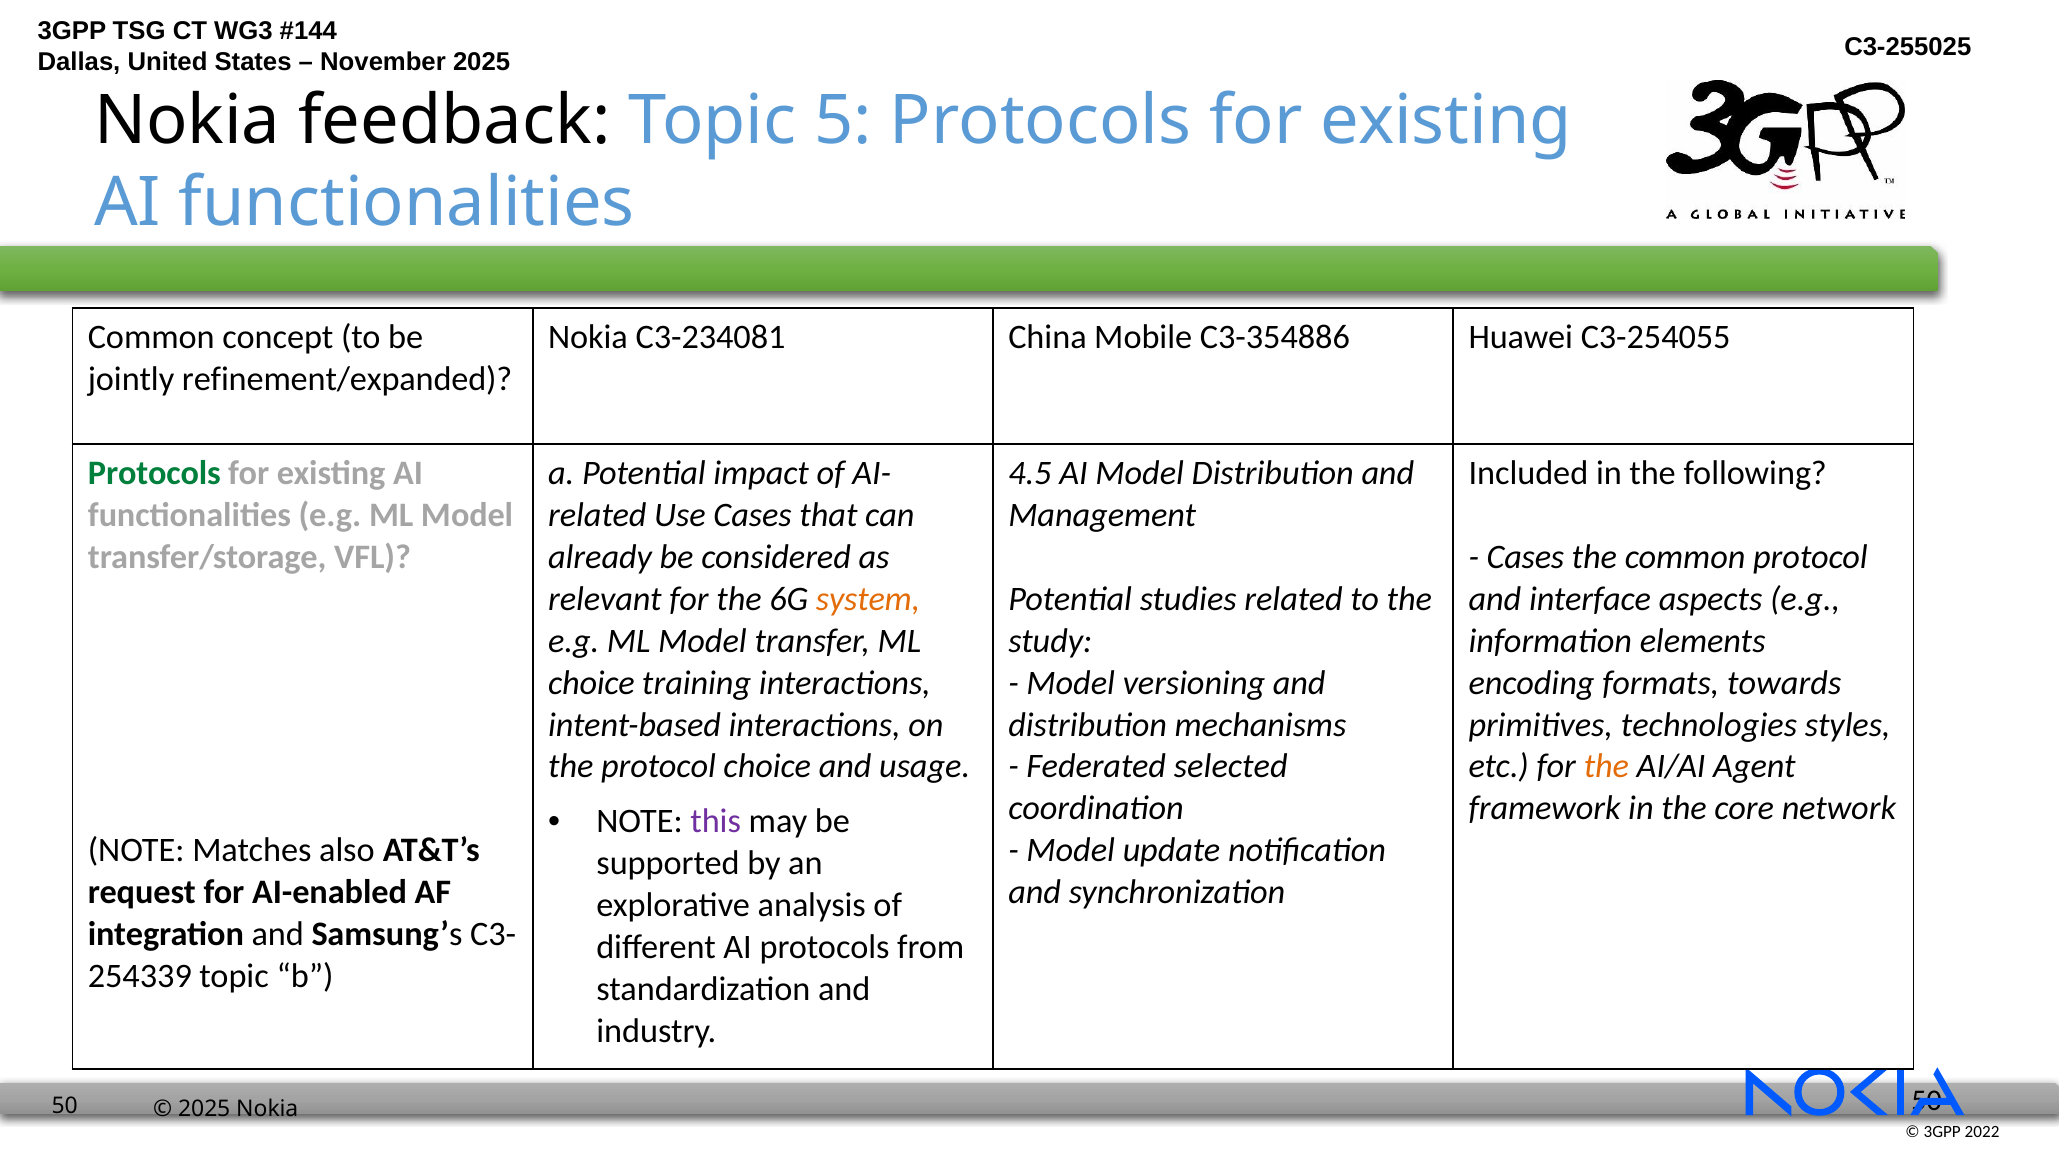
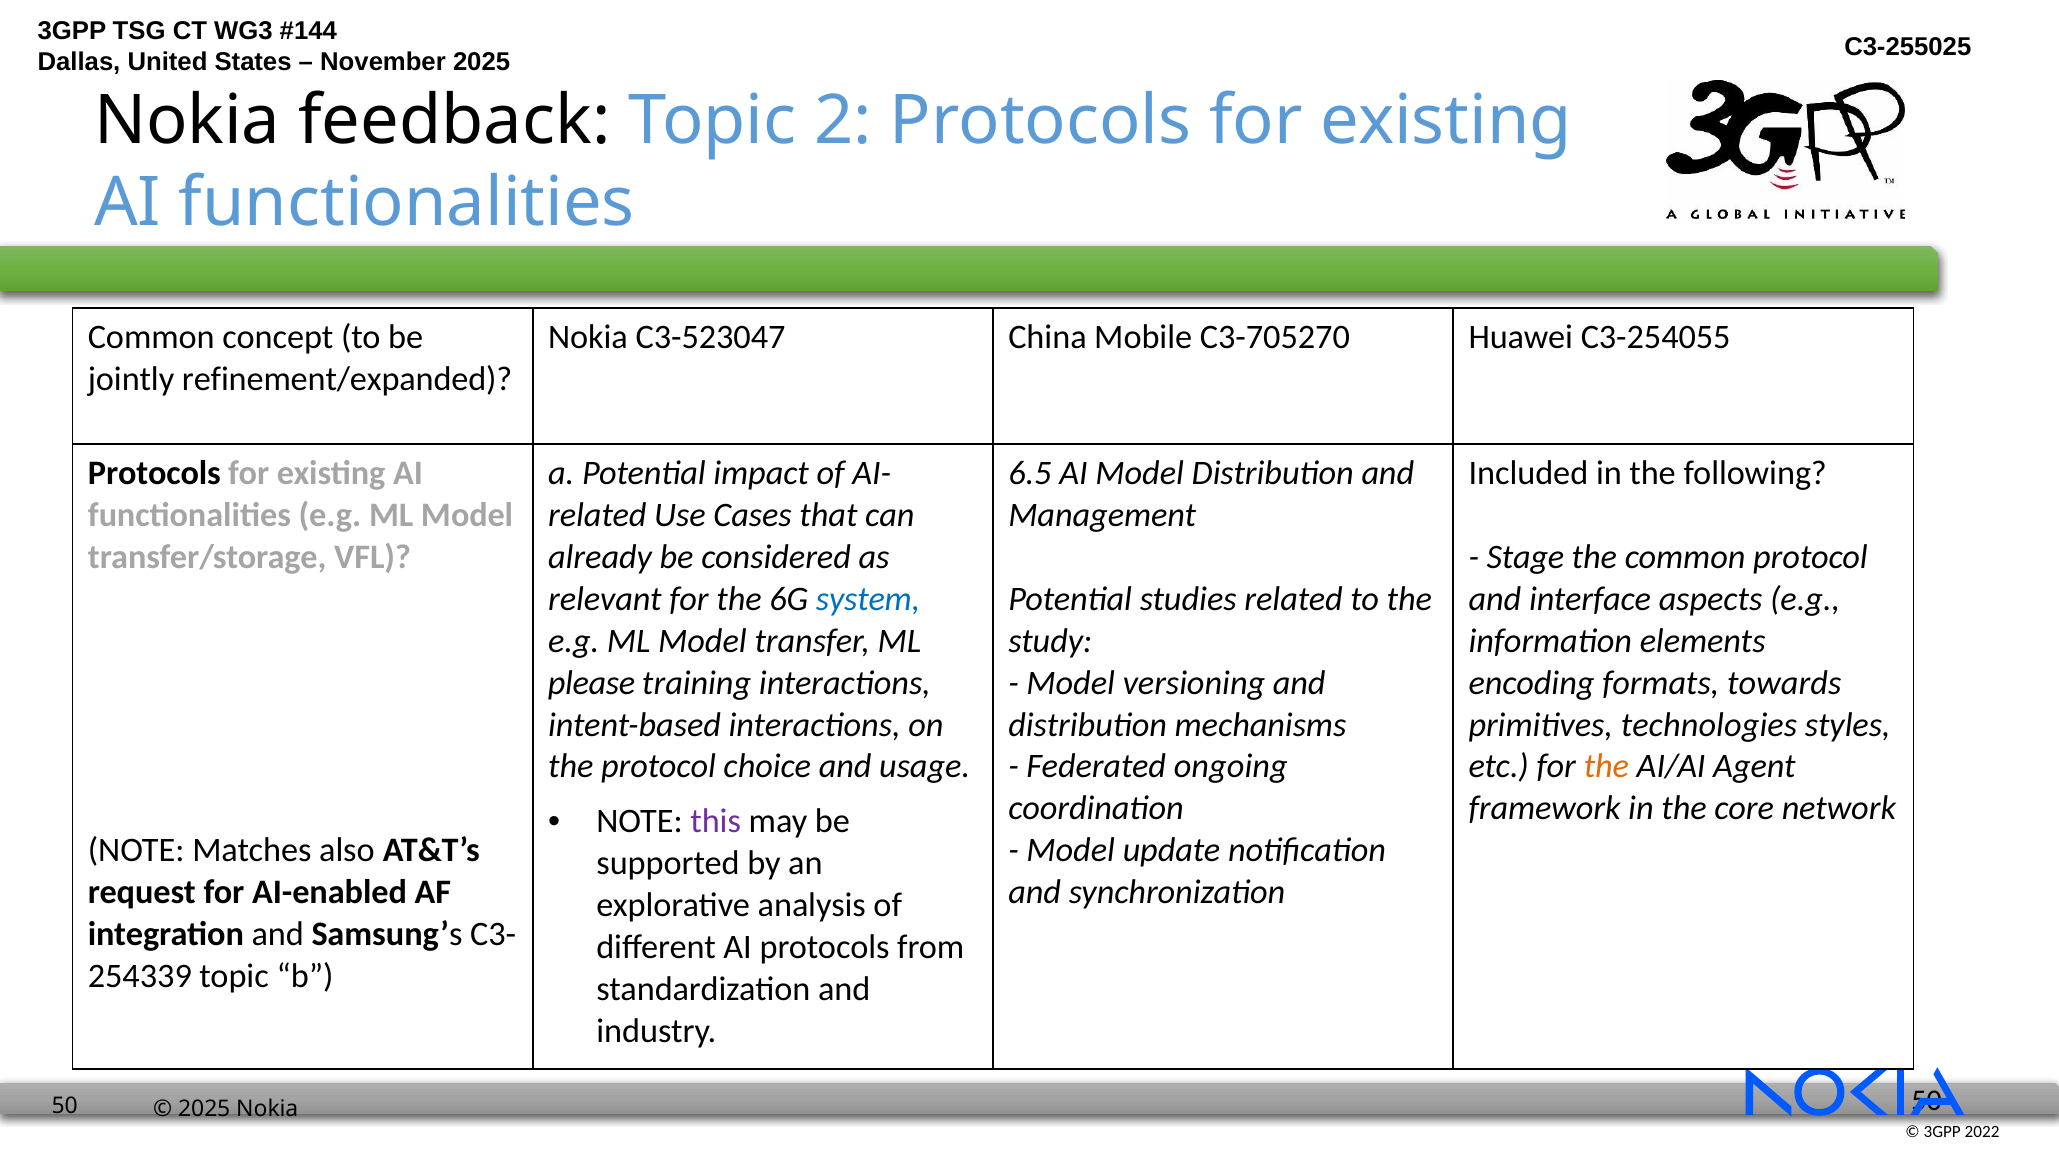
5: 5 -> 2 (843, 120)
C3-234081: C3-234081 -> C3-523047 (711, 337)
C3-354886: C3-354886 -> C3-705270 (1275, 337)
Protocols colour: green -> black (154, 473)
4.5: 4.5 -> 6.5 (1030, 473)
Cases: Cases -> Stage (1525, 557)
system colour: orange -> blue (868, 599)
choice: choice -> please (591, 683)
selected: selected -> ongoing (1231, 767)
